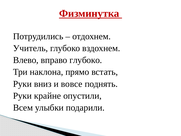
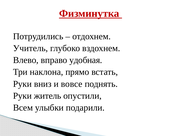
вправо глубоко: глубоко -> удобная (86, 60)
крайне: крайне -> житель (48, 96)
